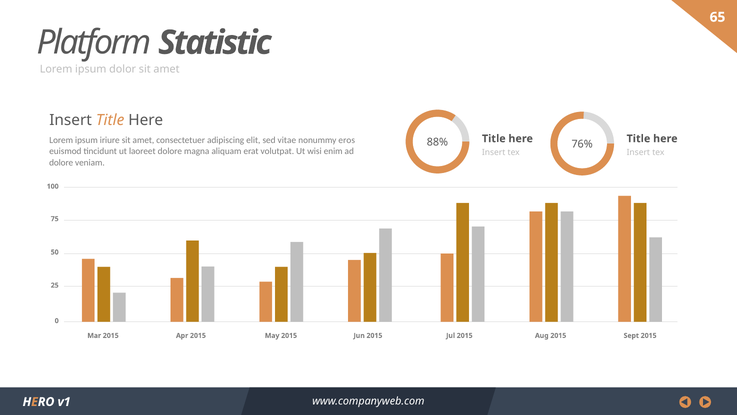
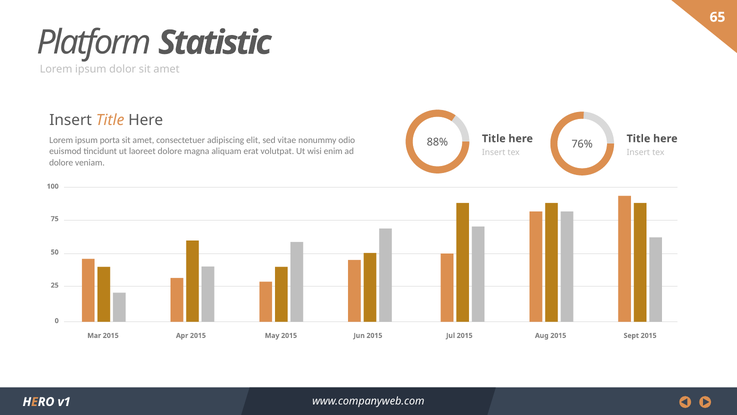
iriure: iriure -> porta (110, 140)
eros: eros -> odio (347, 140)
